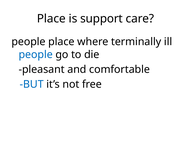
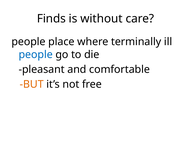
Place: Place -> Finds (51, 18)
support: support -> without (101, 18)
BUT colour: blue -> orange (32, 84)
